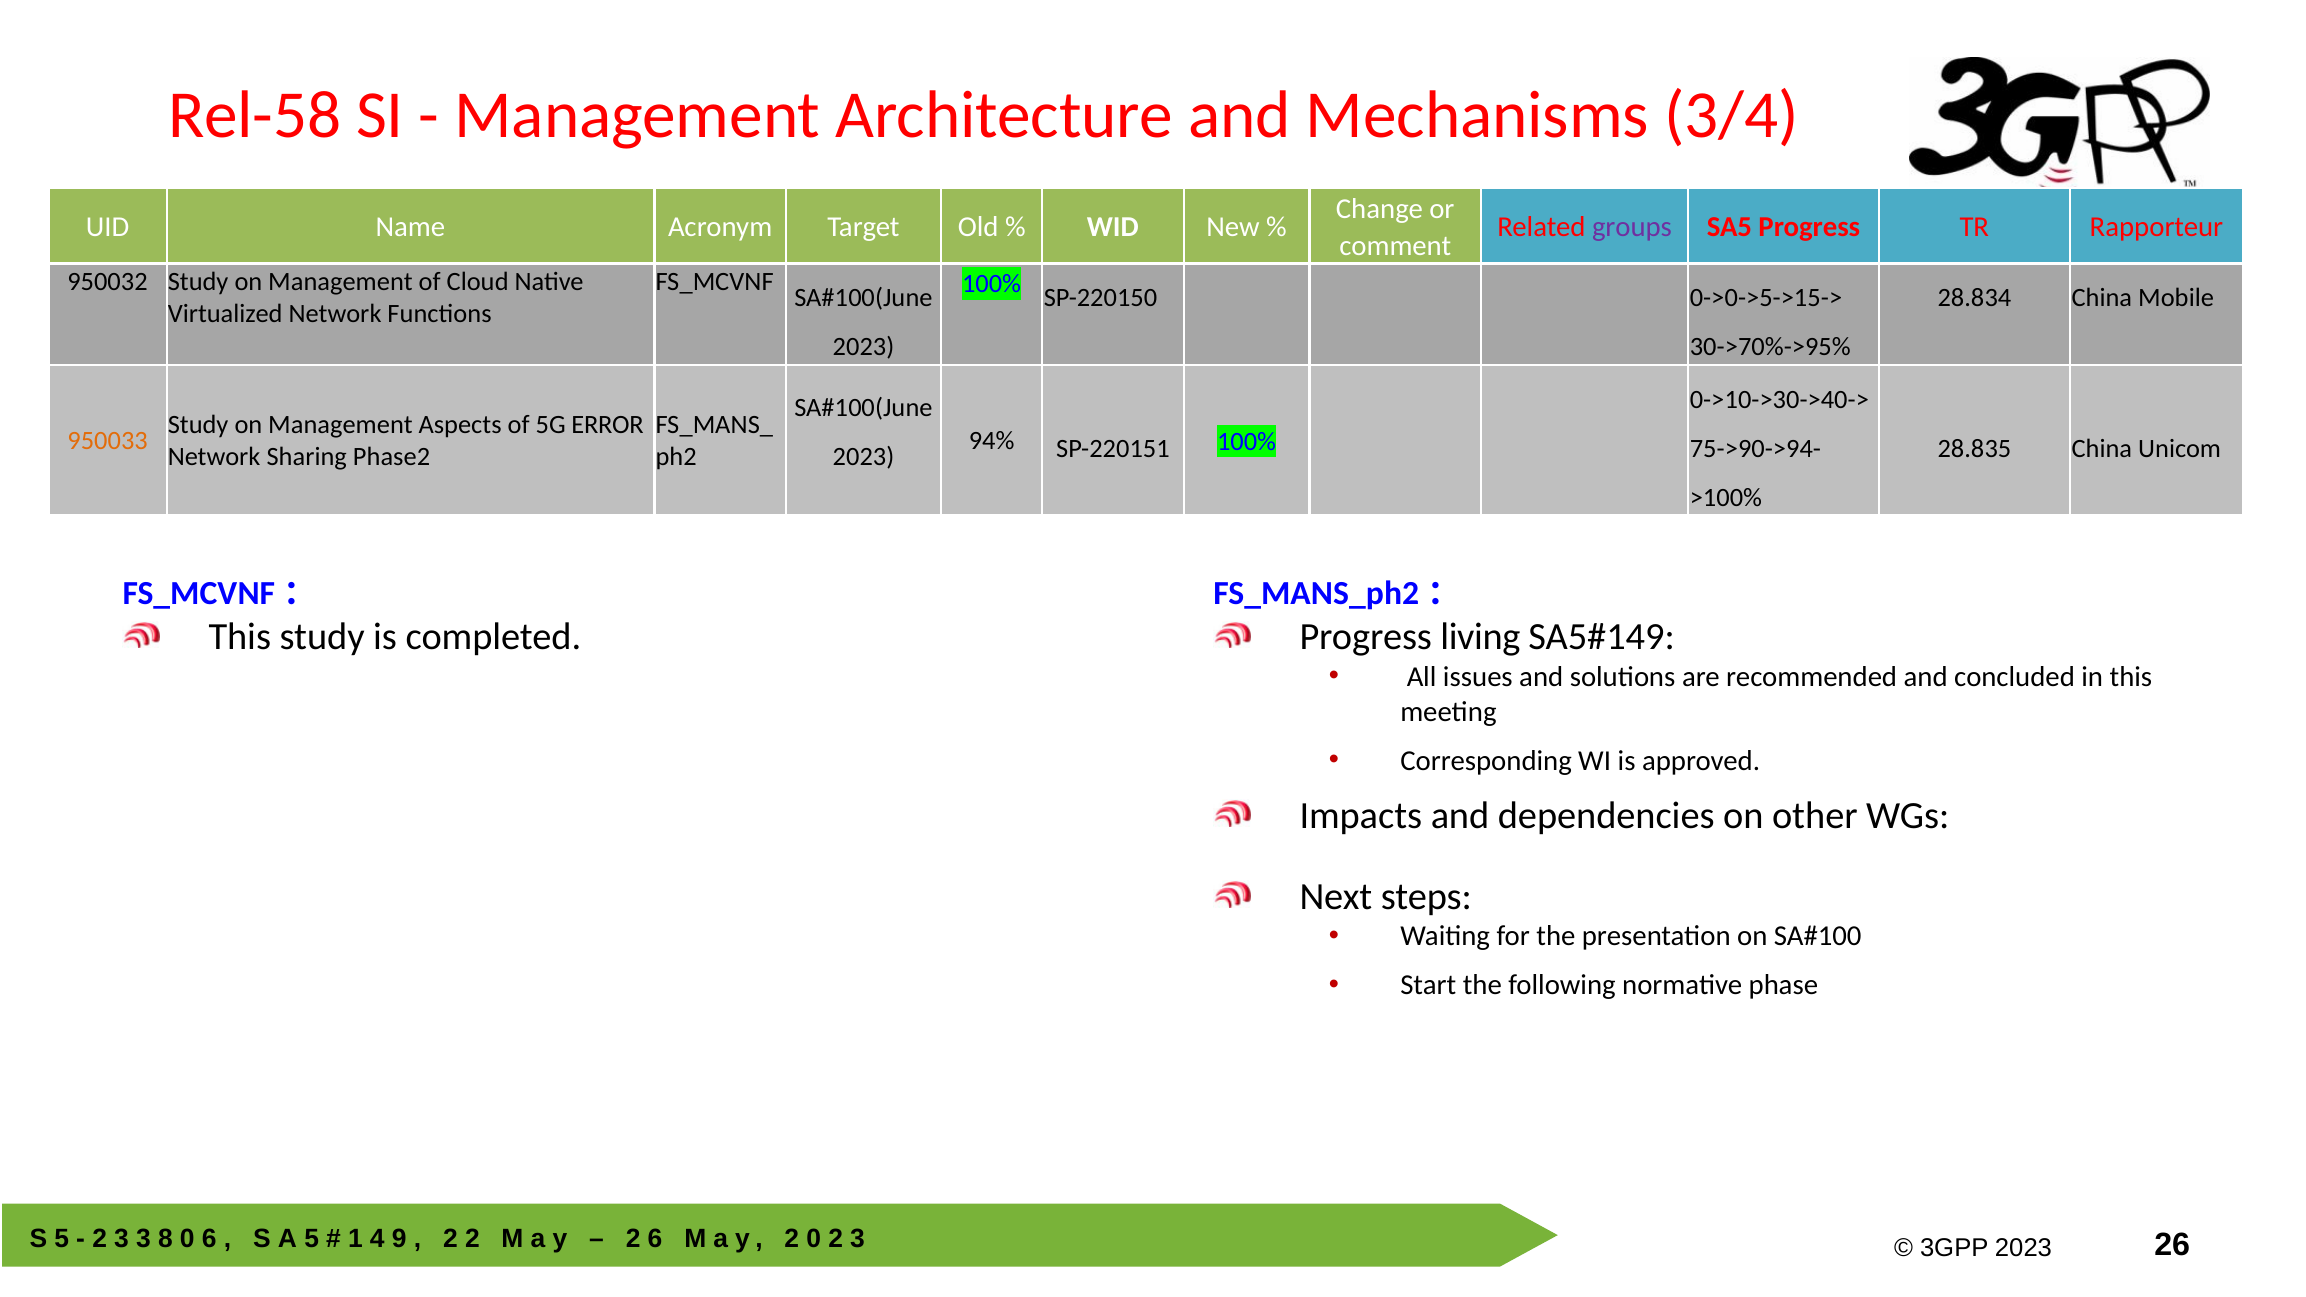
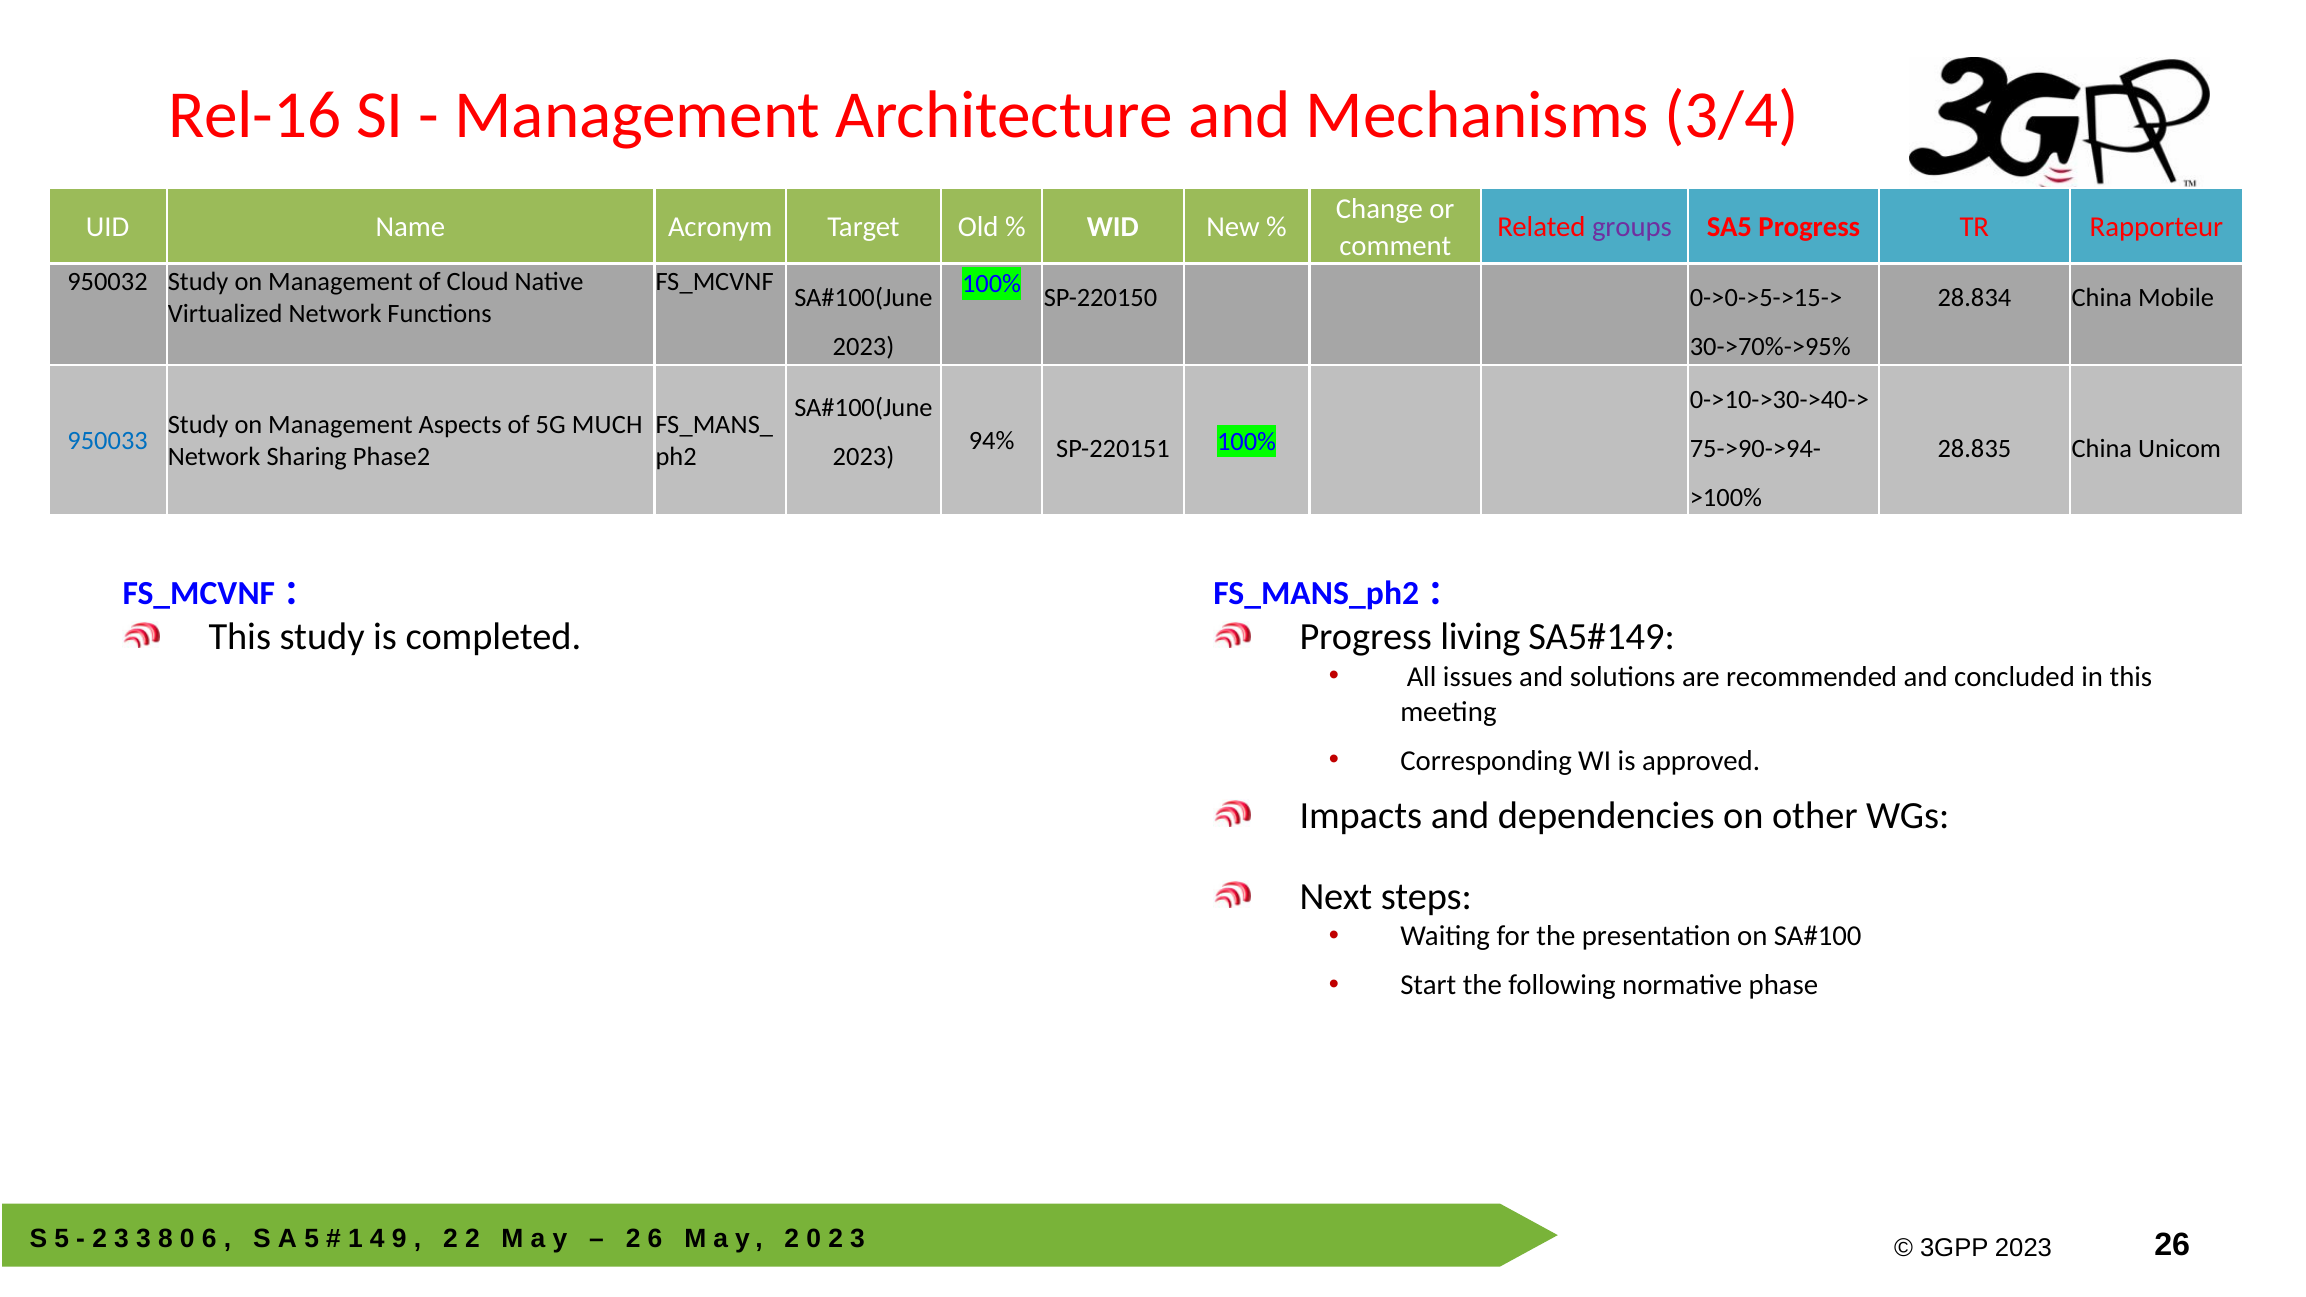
Rel-58: Rel-58 -> Rel-16 (255, 116)
ERROR: ERROR -> MUCH (607, 425)
950033 colour: orange -> blue (108, 441)
